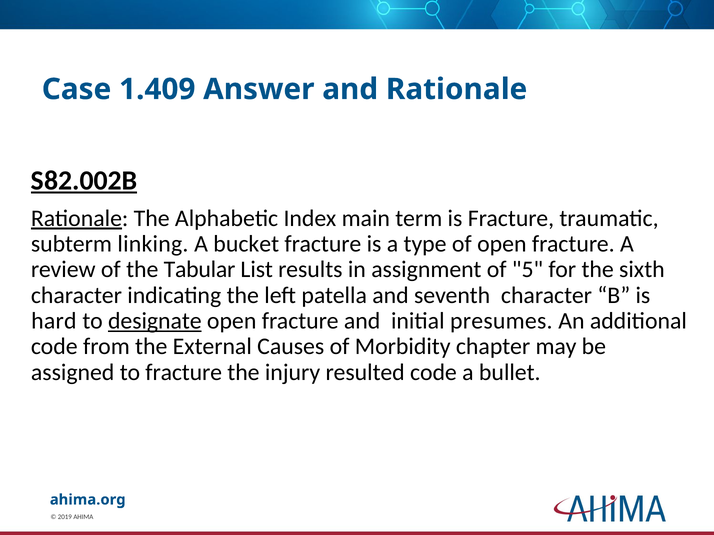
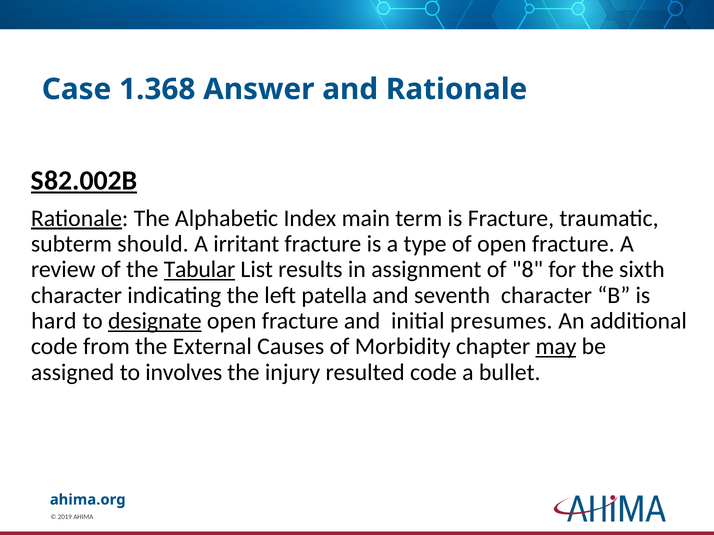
1.409: 1.409 -> 1.368 (157, 89)
linking: linking -> should (153, 244)
bucket: bucket -> irritant (246, 244)
Tabular underline: none -> present (200, 270)
5: 5 -> 8 (528, 270)
may underline: none -> present (556, 347)
to fracture: fracture -> involves (184, 373)
